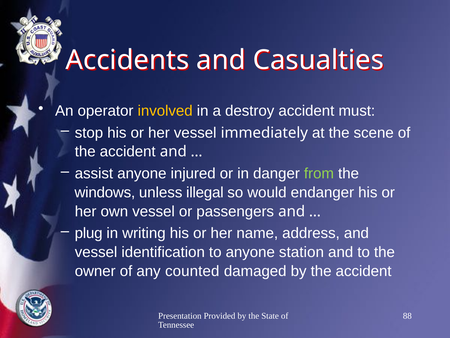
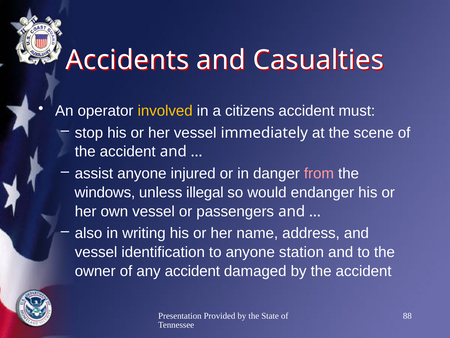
destroy: destroy -> citizens (250, 111)
from colour: light green -> pink (319, 173)
plug: plug -> also (89, 233)
any counted: counted -> accident (192, 271)
